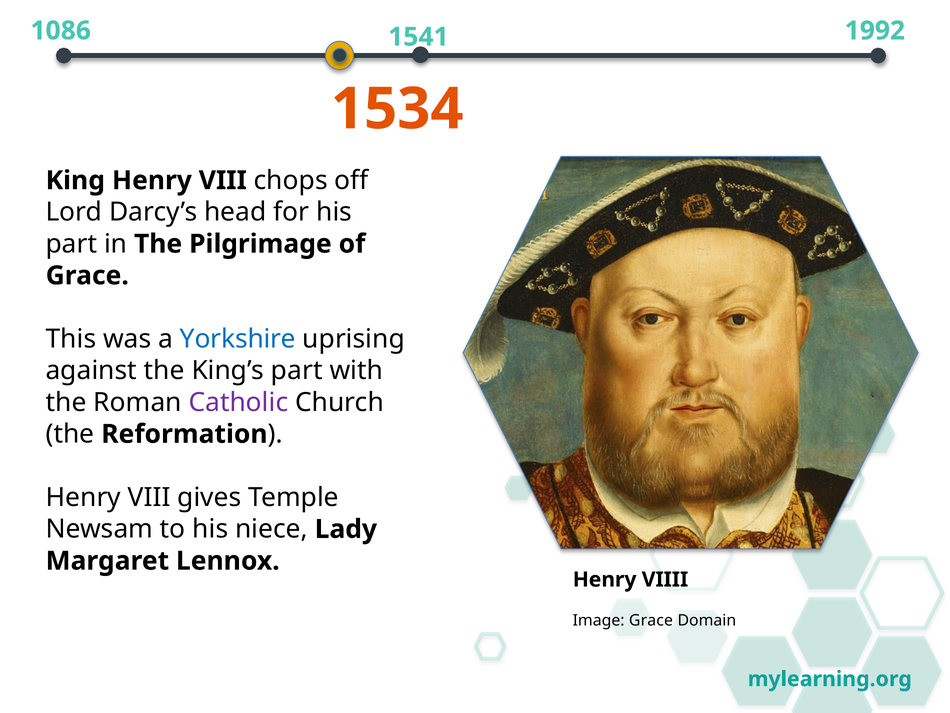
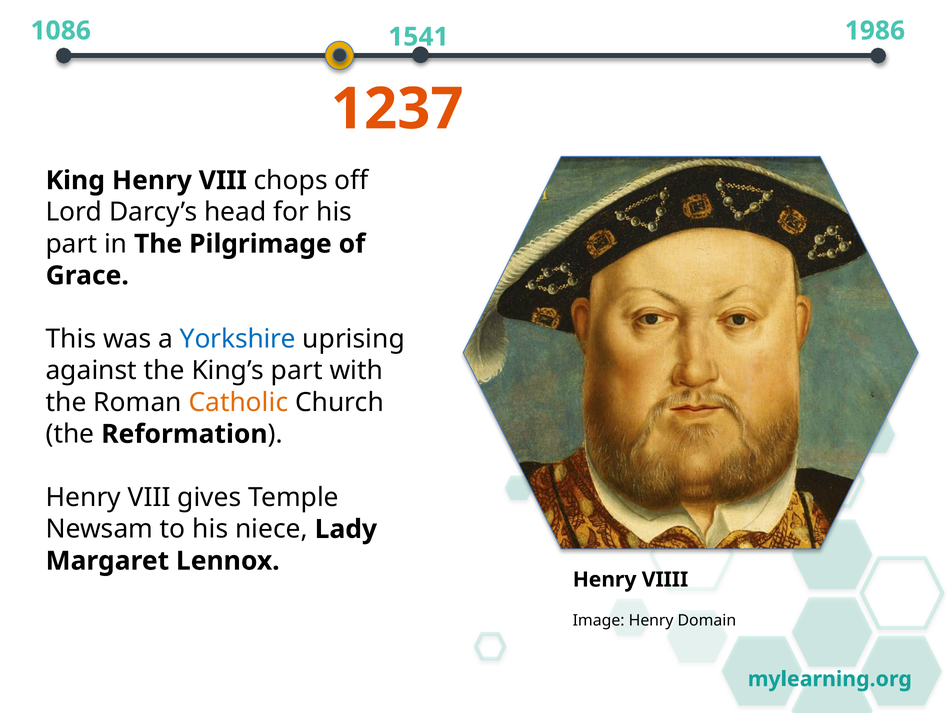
1992: 1992 -> 1986 (875, 31)
1534: 1534 -> 1237 (397, 109)
Catholic colour: purple -> orange (238, 402)
Image Grace: Grace -> Henry (651, 620)
